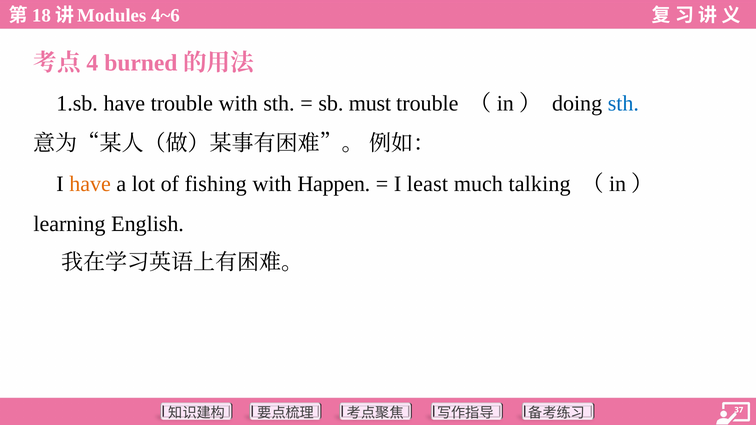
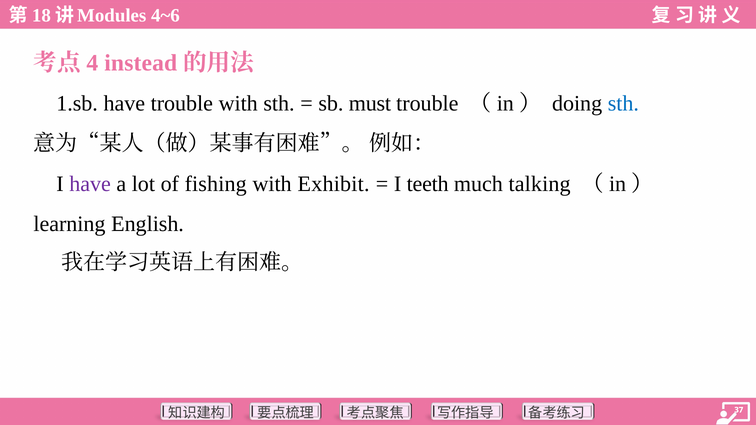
burned: burned -> instead (141, 63)
have colour: orange -> purple (90, 184)
Happen: Happen -> Exhibit (334, 184)
least: least -> teeth (428, 184)
